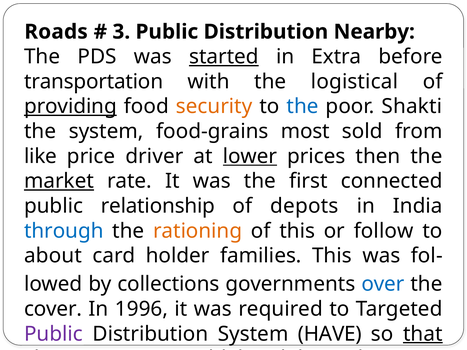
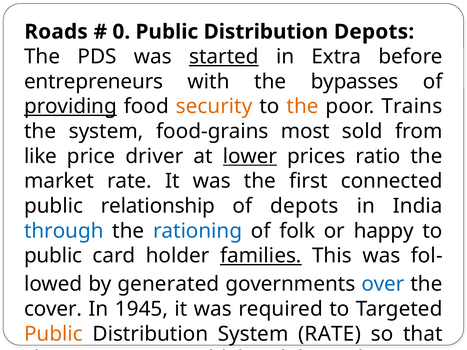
3: 3 -> 0 (121, 32)
Distribution Nearby: Nearby -> Depots (374, 32)
transportation: transportation -> entrepreneurs (94, 82)
logistical: logistical -> bypasses (355, 82)
the colour: blue -> orange (303, 107)
Shakti: Shakti -> Trains (412, 107)
then: then -> ratio (378, 156)
market underline: present -> none (59, 181)
rationing colour: orange -> blue (198, 231)
of this: this -> folk (297, 231)
follow: follow -> happy (384, 231)
about: about -> public (53, 256)
families underline: none -> present (261, 256)
collections: collections -> generated (168, 284)
1996: 1996 -> 1945 (141, 309)
Public colour: purple -> orange (53, 334)
System HAVE: HAVE -> RATE (330, 334)
that underline: present -> none (423, 334)
